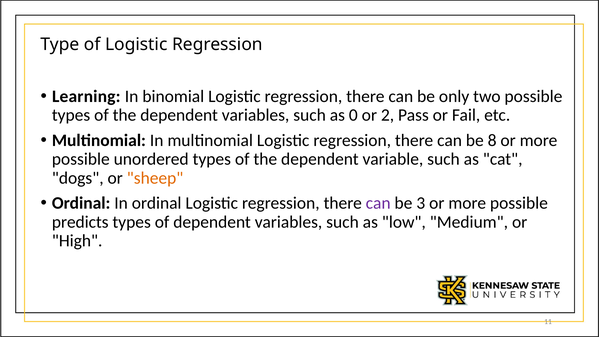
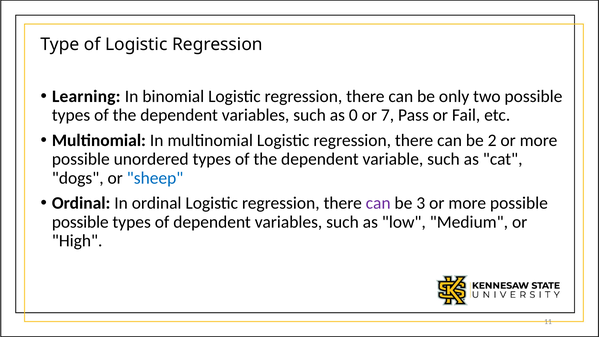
2: 2 -> 7 (388, 115)
8: 8 -> 2 (492, 140)
sheep colour: orange -> blue (155, 178)
predicts: predicts -> possible (80, 222)
